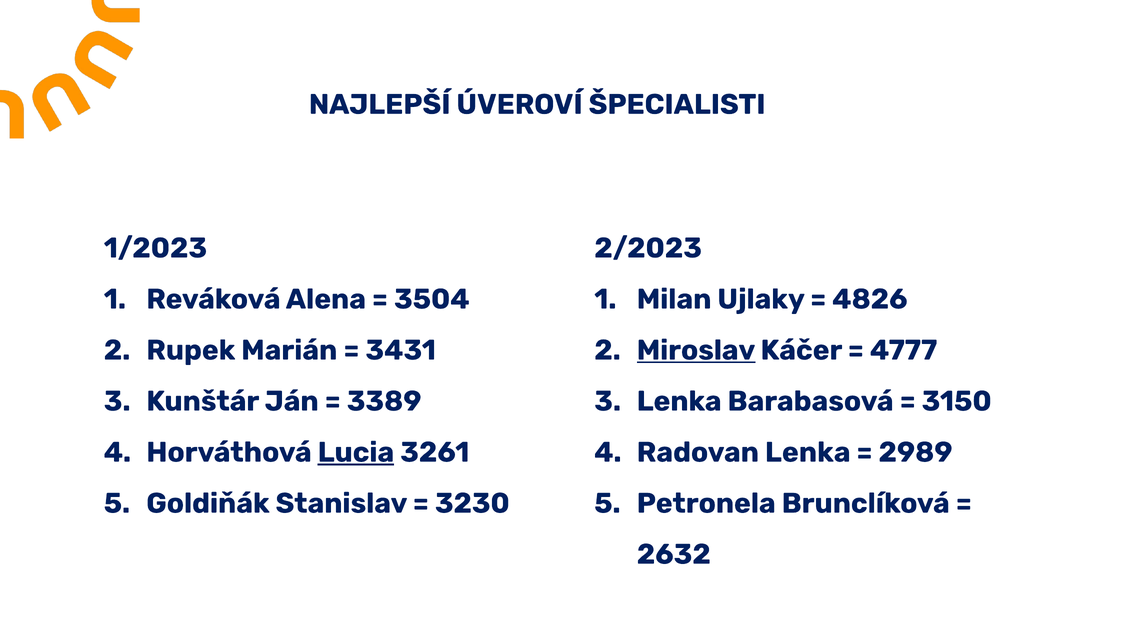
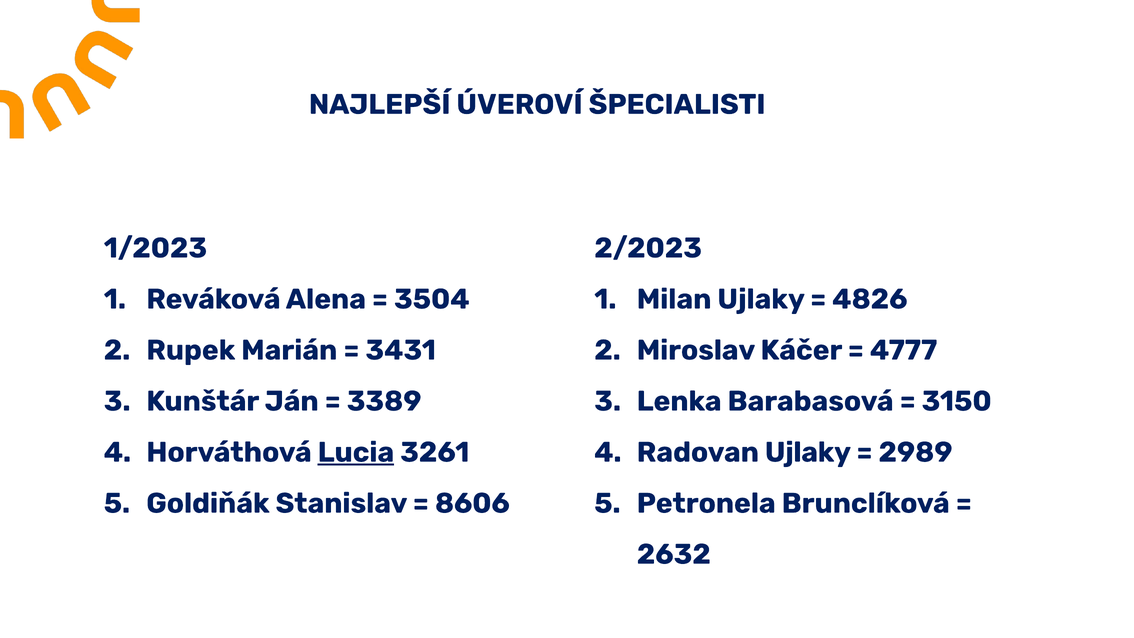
Miroslav underline: present -> none (696, 350)
Radovan Lenka: Lenka -> Ujlaky (808, 452)
3230: 3230 -> 8606 (472, 503)
